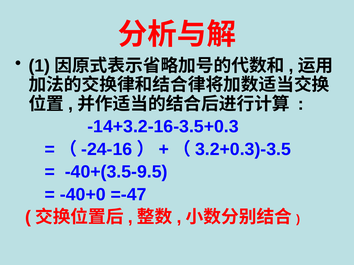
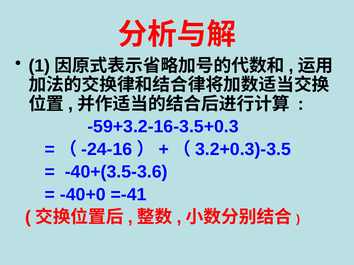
-14+3.2-16-3.5+0.3: -14+3.2-16-3.5+0.3 -> -59+3.2-16-3.5+0.3 (163, 127)
-40+(3.5-9.5: -40+(3.5-9.5 -> -40+(3.5-3.6 (116, 172)
=-47: =-47 -> =-41 (129, 195)
